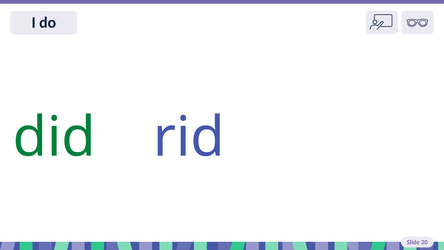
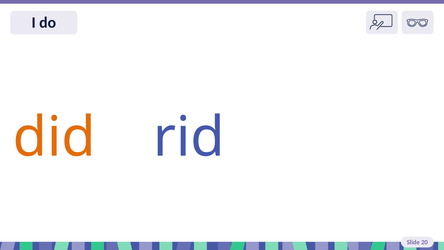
did colour: green -> orange (54, 137)
